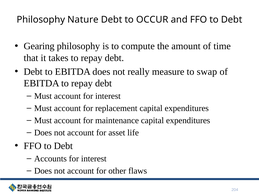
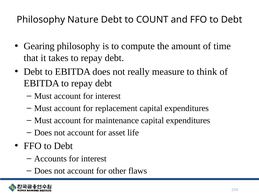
OCCUR: OCCUR -> COUNT (152, 20)
swap: swap -> think (207, 72)
